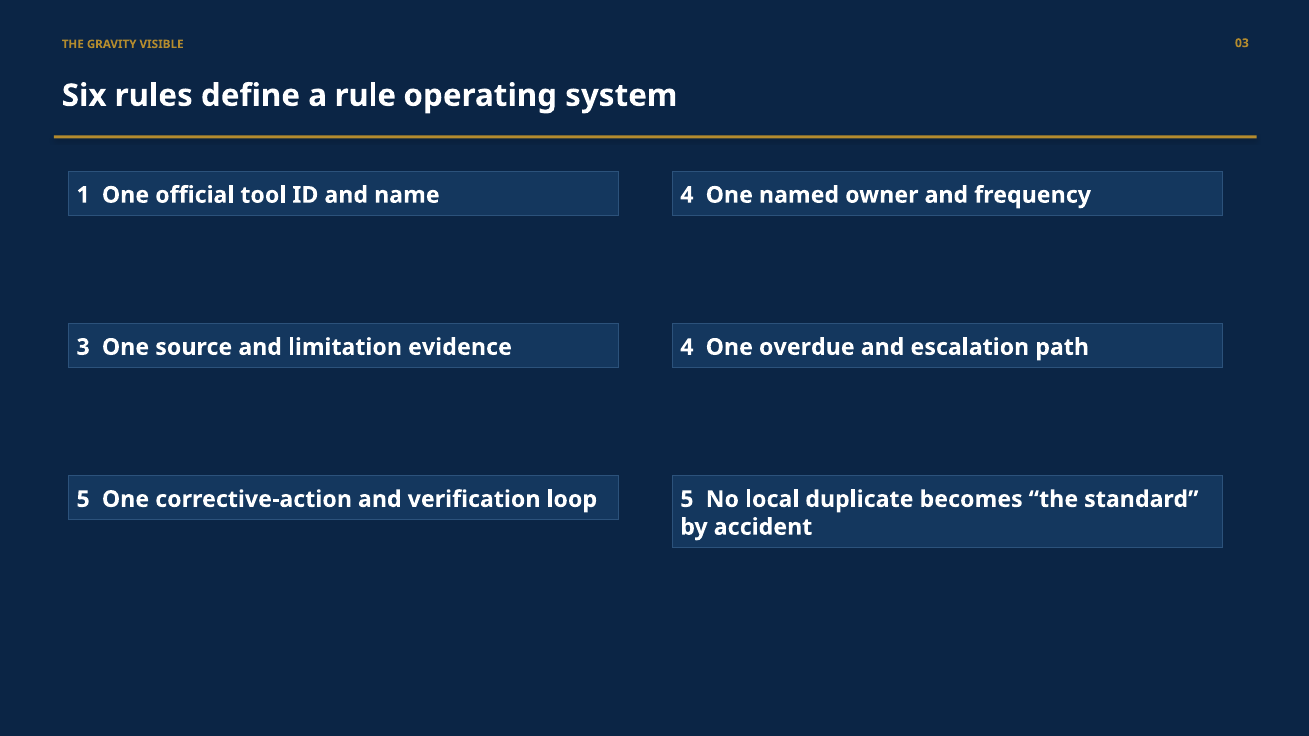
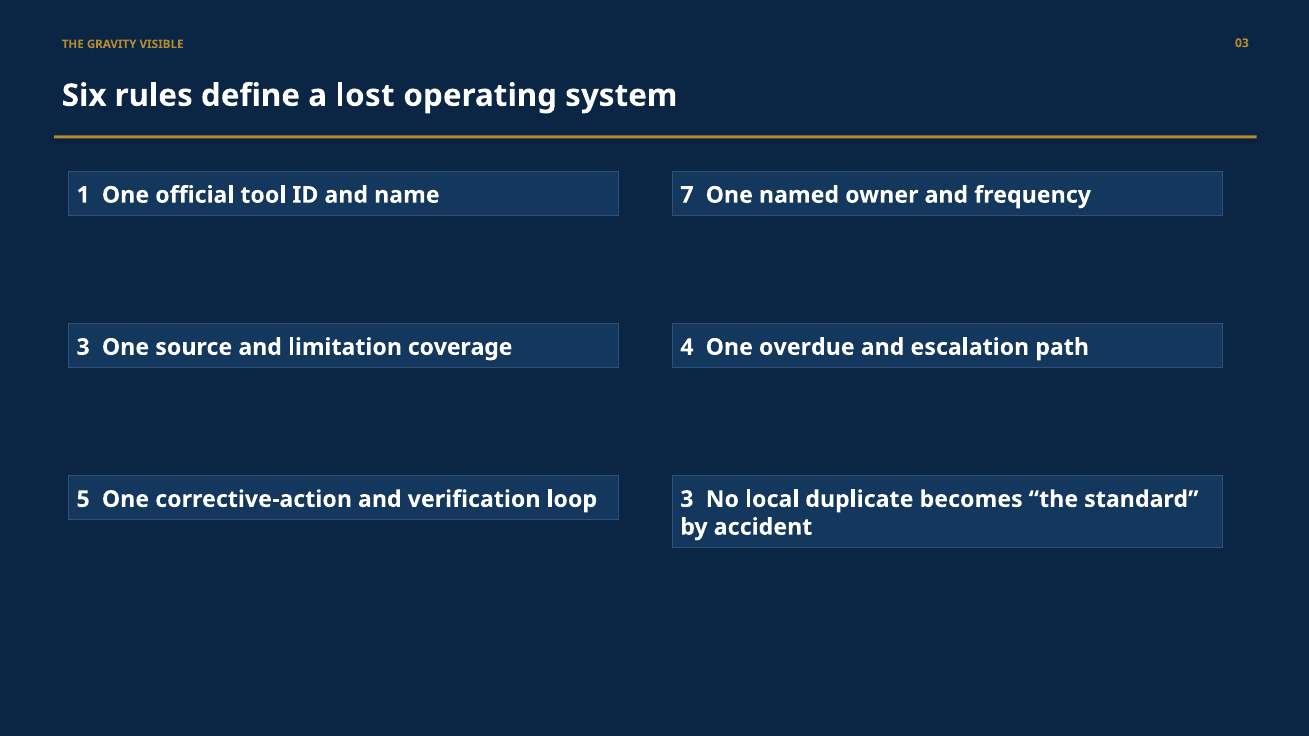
rule: rule -> lost (365, 96)
name 4: 4 -> 7 (687, 195)
evidence: evidence -> coverage (460, 347)
loop 5: 5 -> 3 (687, 500)
